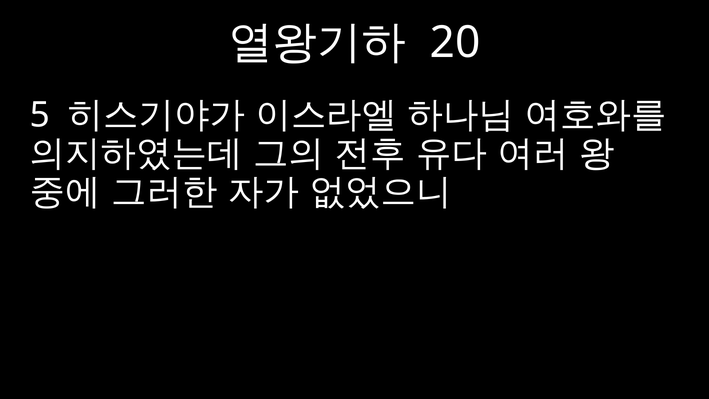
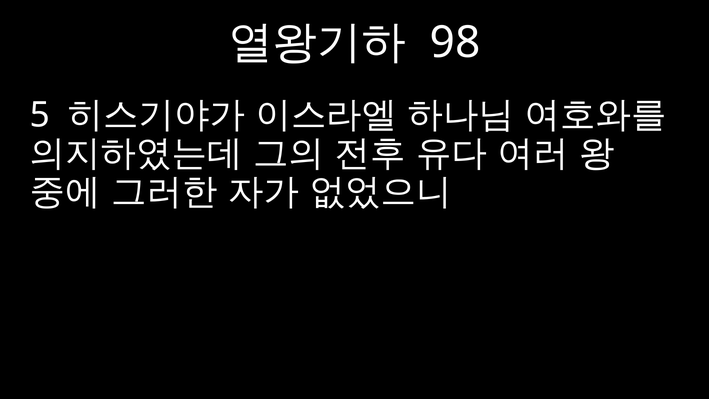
20: 20 -> 98 (455, 43)
